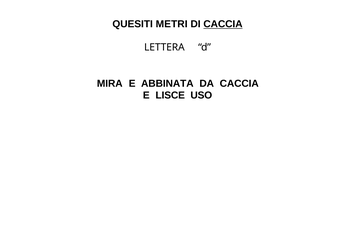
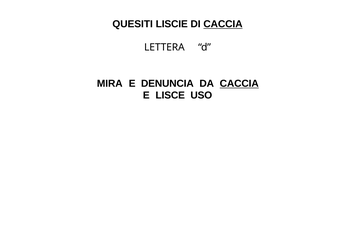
METRI: METRI -> LISCIE (172, 24)
ABBINATA: ABBINATA -> DENUNCIA (167, 84)
CACCIA underline: none -> present (239, 84)
